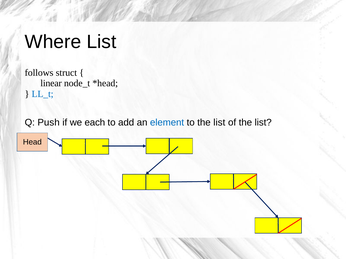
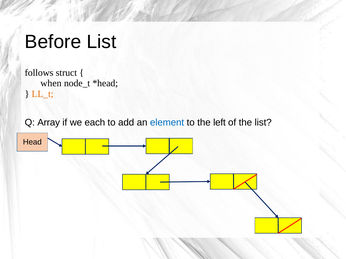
Where: Where -> Before (53, 42)
linear: linear -> when (51, 83)
LL_t colour: blue -> orange (43, 94)
Push: Push -> Array (49, 123)
to the list: list -> left (219, 123)
